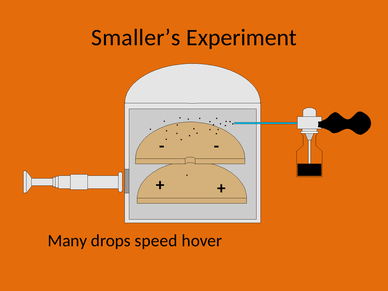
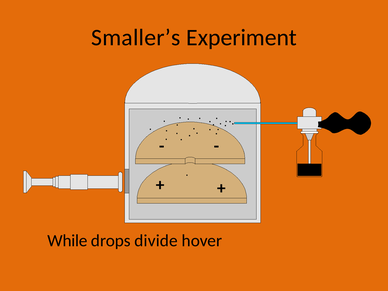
Many: Many -> While (67, 241)
speed: speed -> divide (156, 241)
